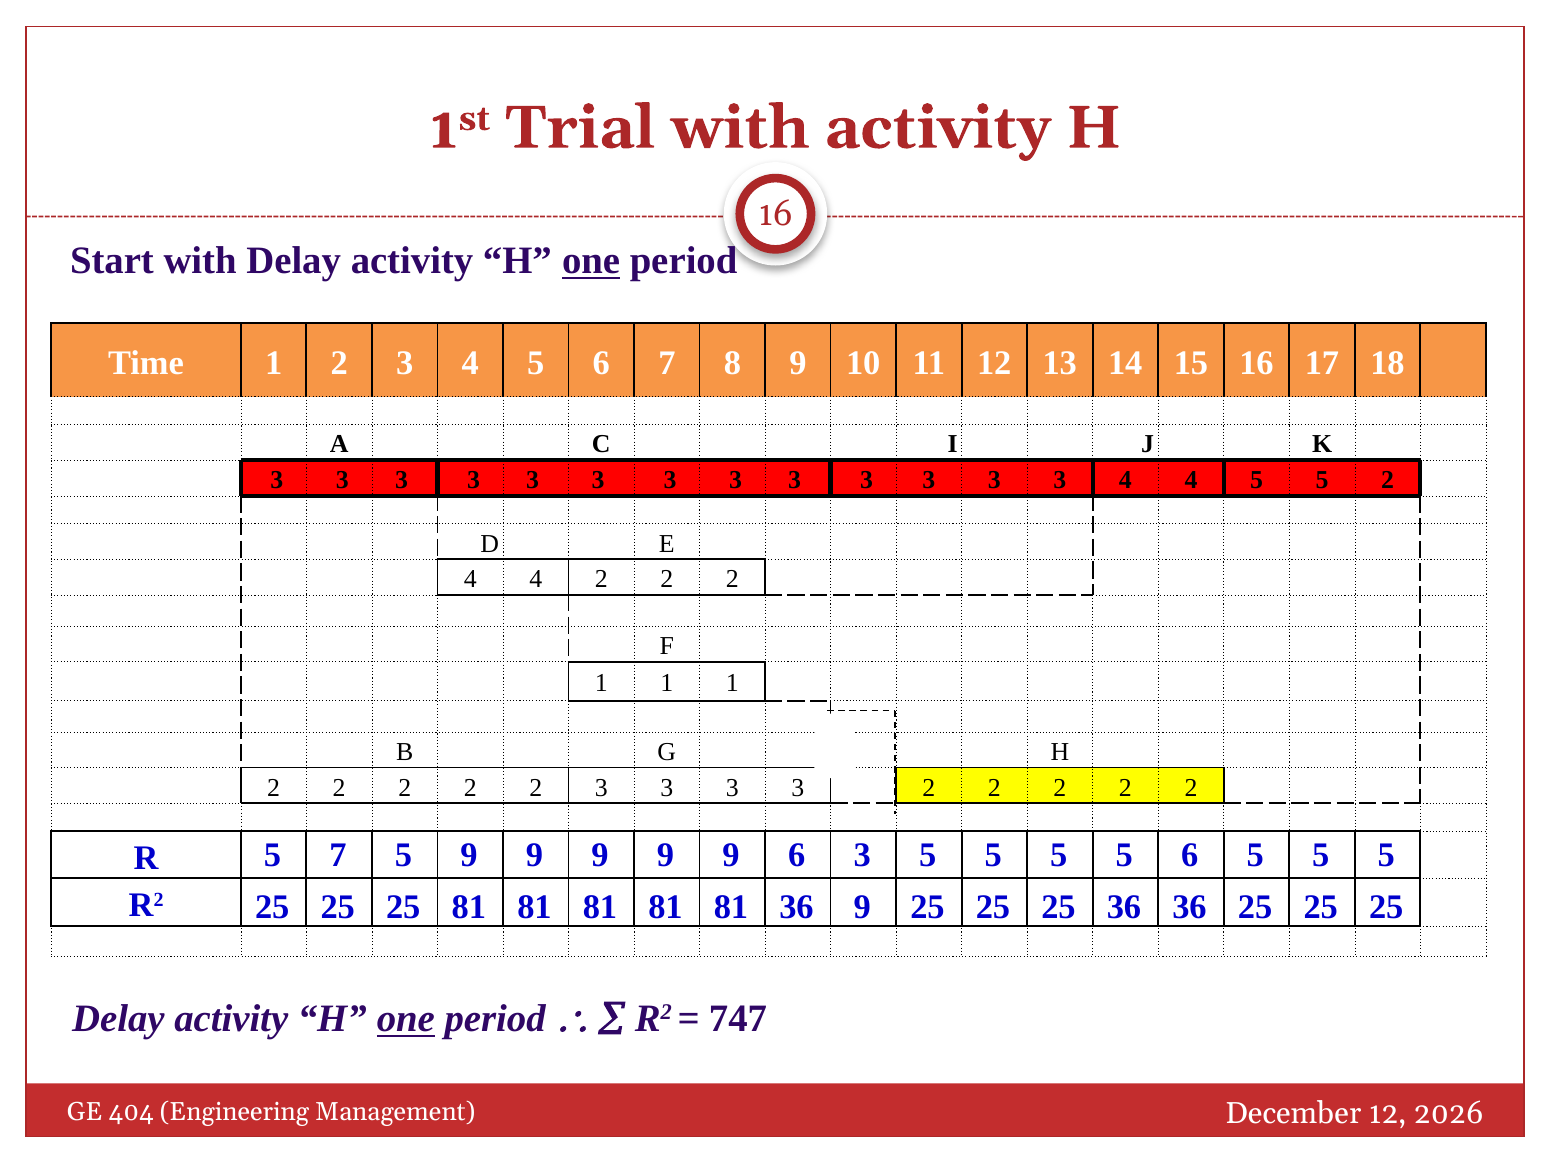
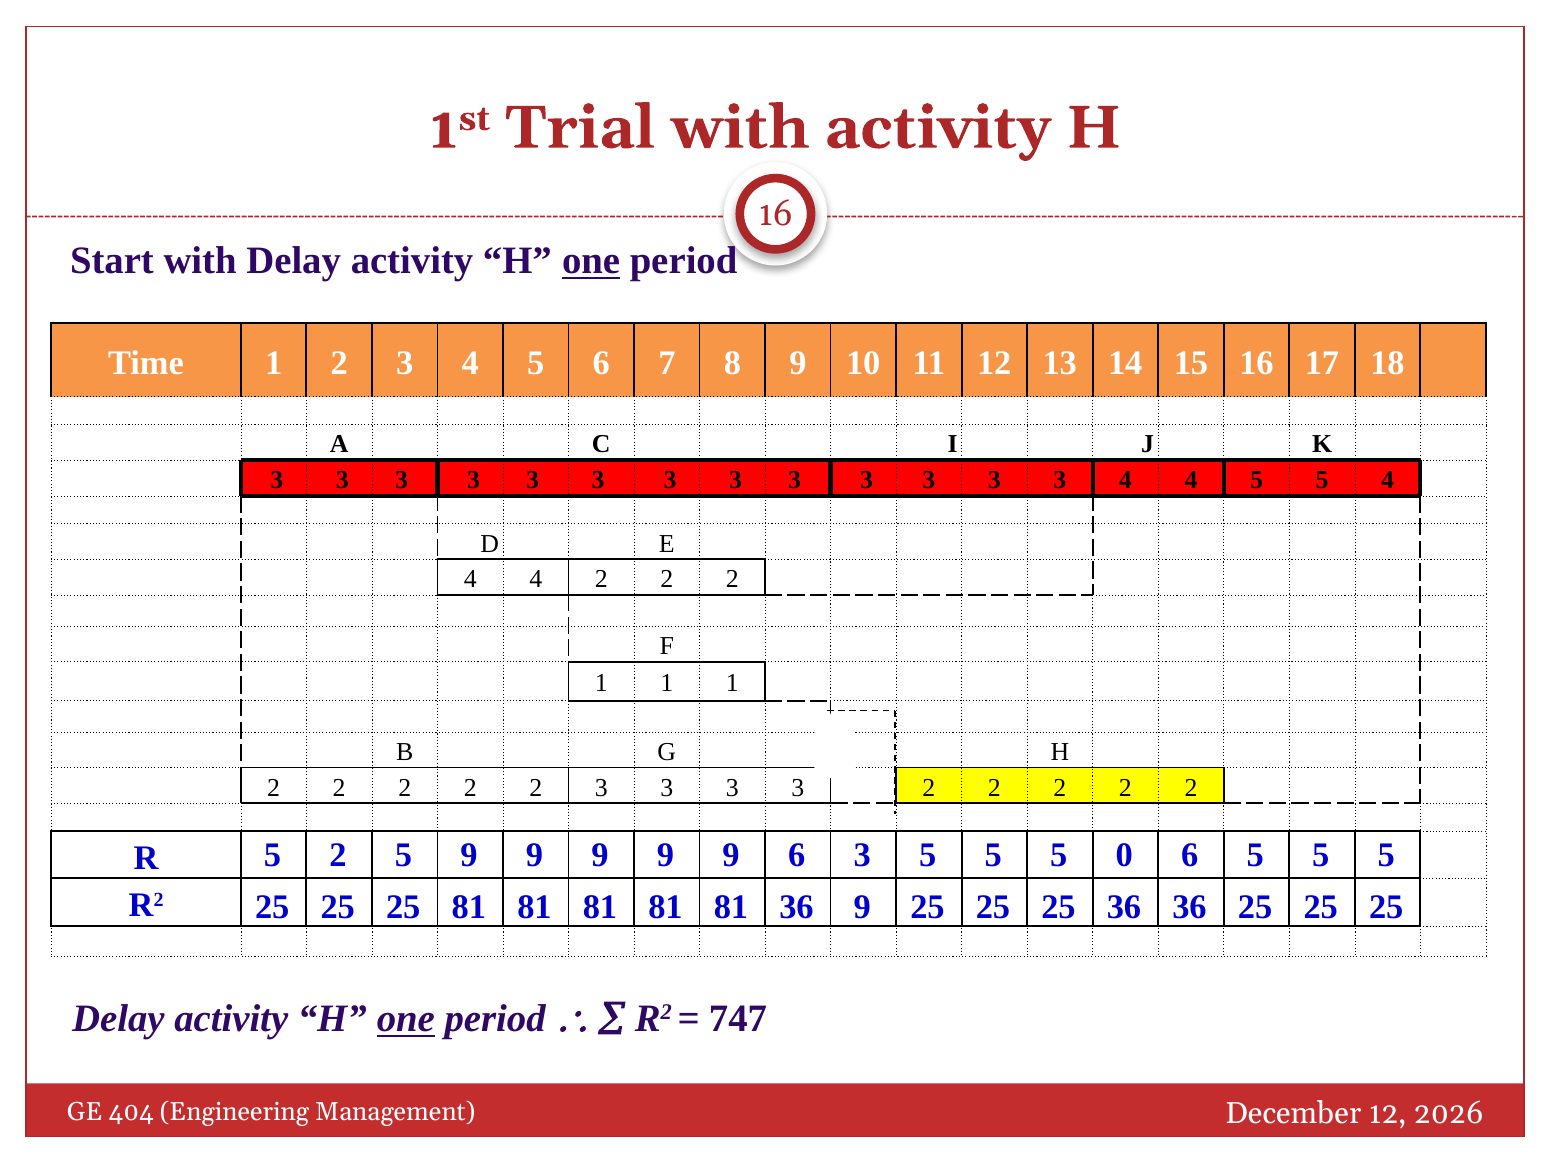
5 2: 2 -> 4 (1388, 480)
5 7: 7 -> 2 (338, 855)
5 5 5 5: 5 -> 0 (1124, 855)
